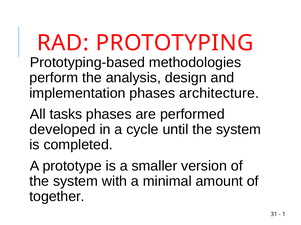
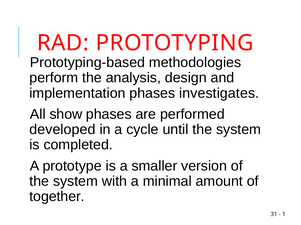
architecture: architecture -> investigates (219, 93)
tasks: tasks -> show (66, 115)
